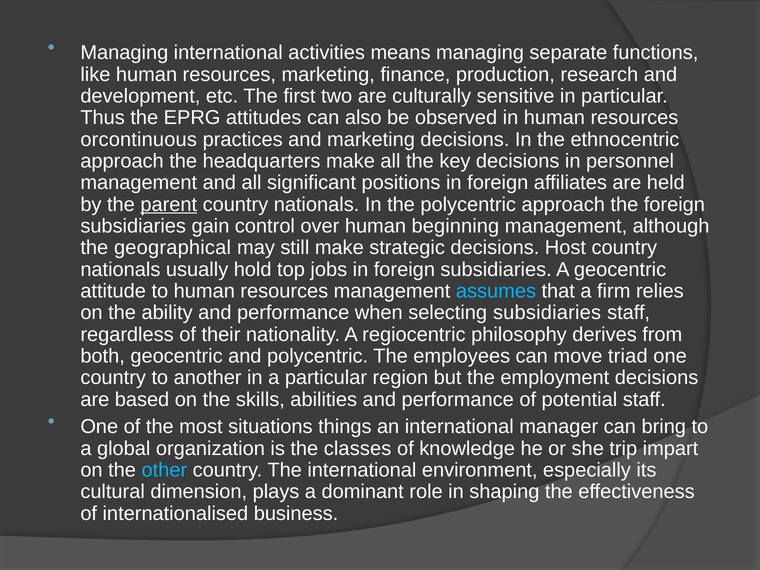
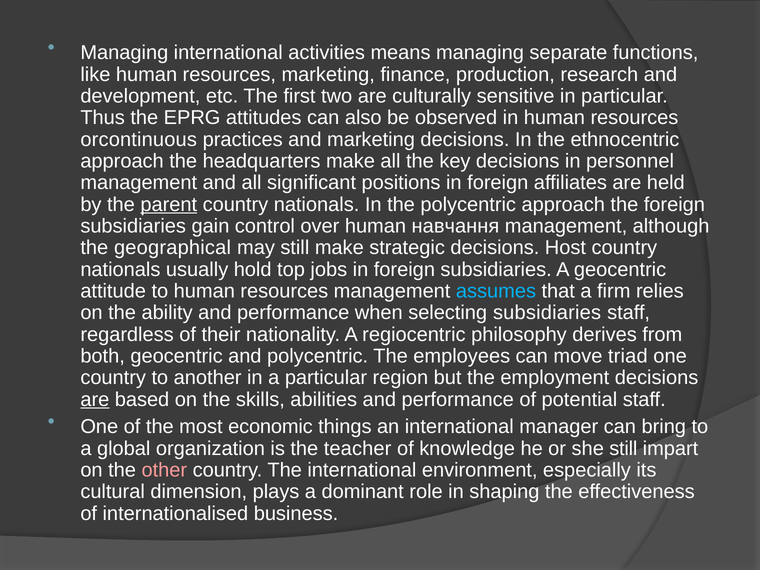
beginning: beginning -> навчання (455, 226)
are underline: none -> present (95, 399)
situations: situations -> economic (270, 427)
classes: classes -> teacher (358, 448)
she trip: trip -> still (623, 448)
other colour: light blue -> pink (164, 470)
